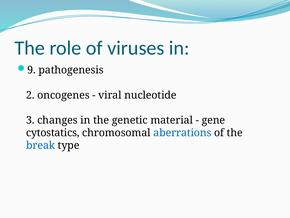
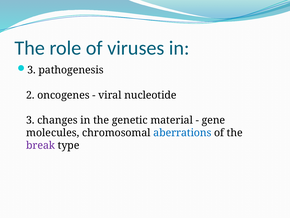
9: 9 -> 3 (32, 70)
cytostatics: cytostatics -> molecules (53, 133)
break colour: blue -> purple (41, 145)
